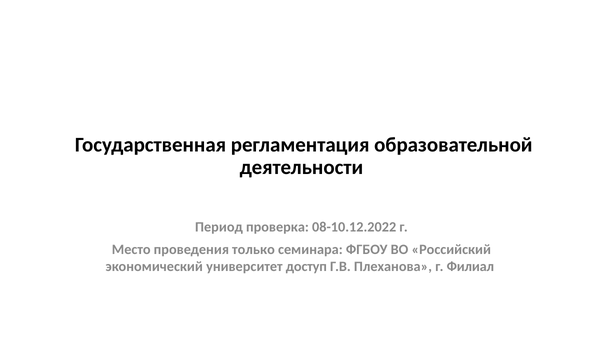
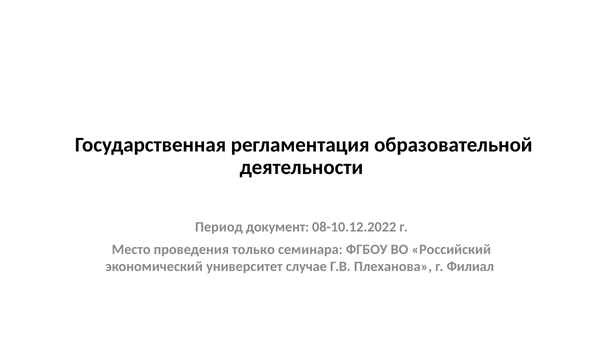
проверка: проверка -> документ (278, 227)
доступ: доступ -> случае (306, 267)
